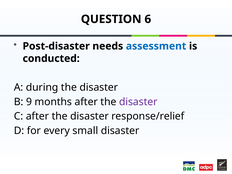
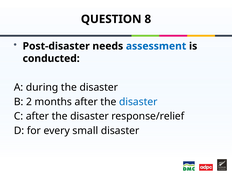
6: 6 -> 8 (148, 19)
9: 9 -> 2 (29, 102)
disaster colour: purple -> blue (138, 102)
